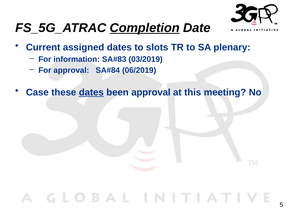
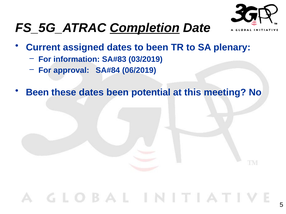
to slots: slots -> been (157, 47)
Case: Case -> Been (37, 93)
dates underline: present -> none (91, 93)
been approval: approval -> potential (151, 93)
